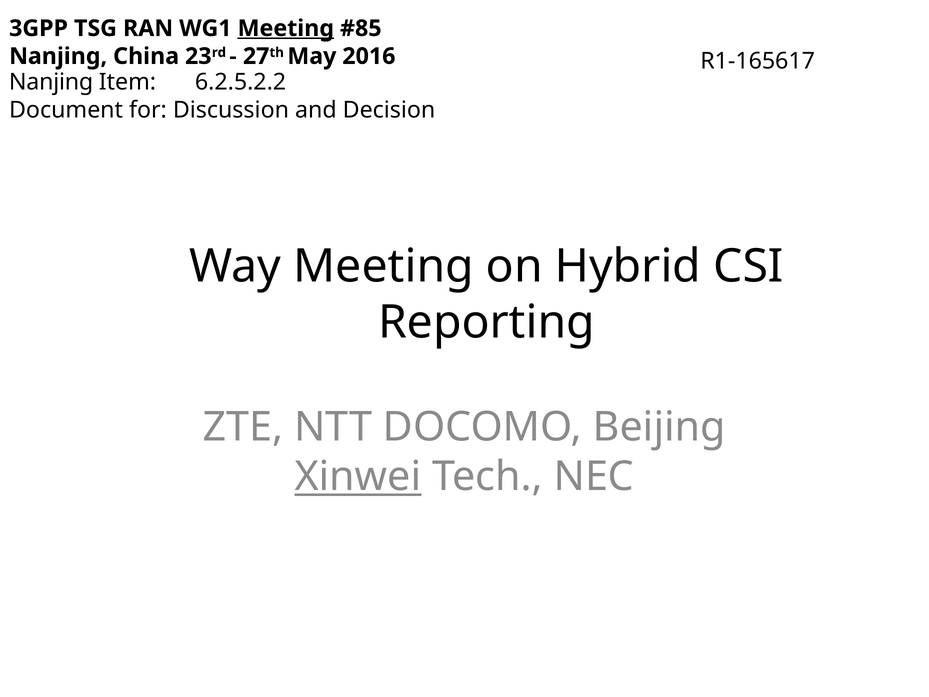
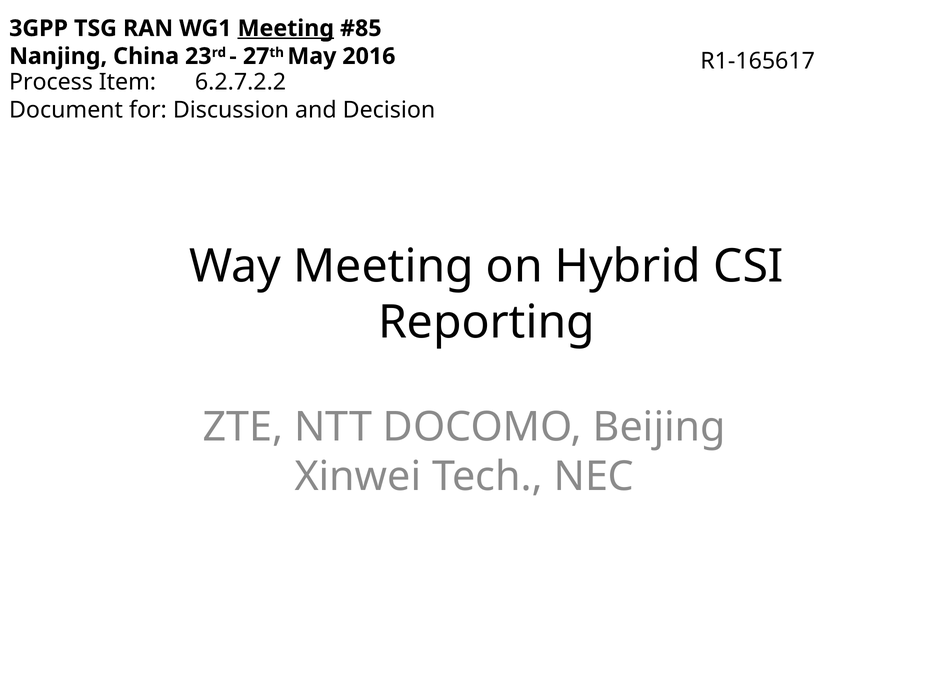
Nanjing: Nanjing -> Process (51, 82)
6.2.5.2.2: 6.2.5.2.2 -> 6.2.7.2.2 (241, 82)
Xinwei underline: present -> none (358, 477)
